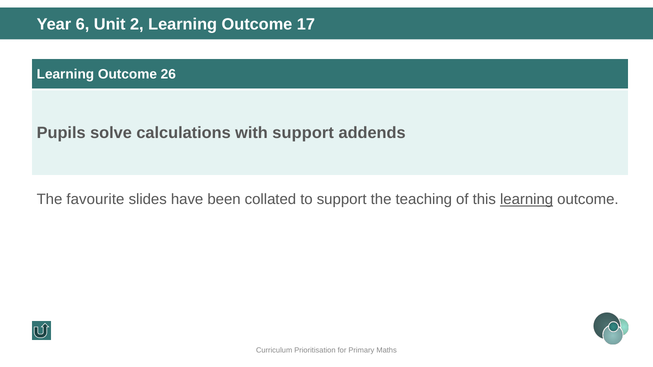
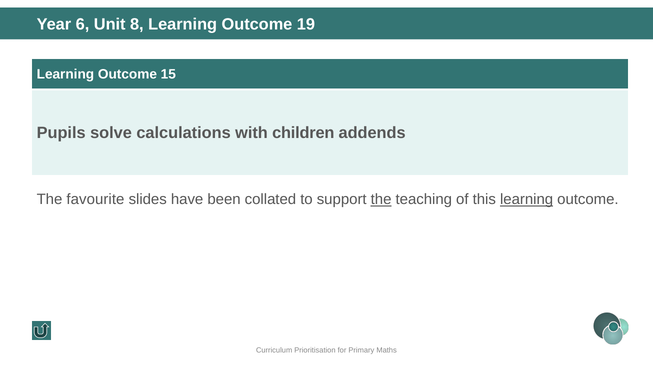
2: 2 -> 8 (137, 24)
17: 17 -> 19 (306, 24)
26: 26 -> 15 (168, 74)
with support: support -> children (303, 133)
the underline: none -> present (381, 200)
